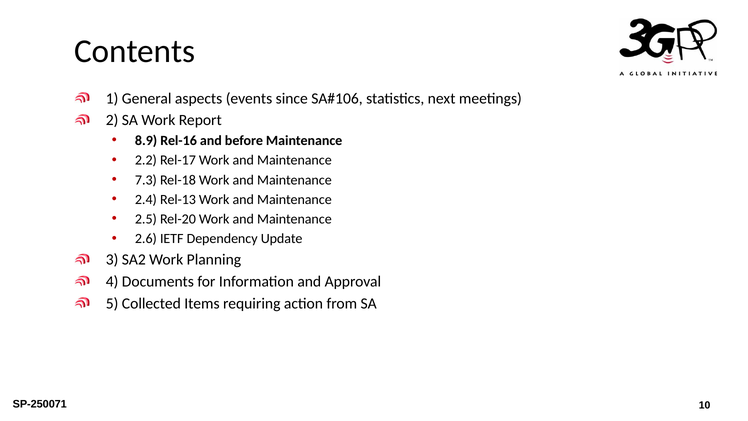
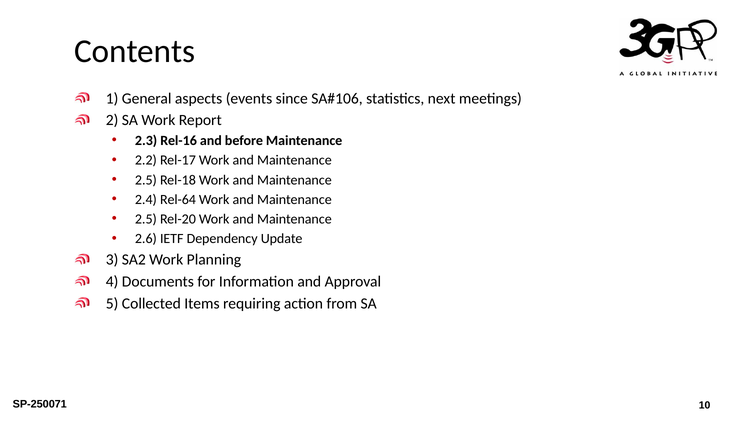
8.9: 8.9 -> 2.3 (146, 141)
7.3: 7.3 -> 2.5 (146, 180)
Rel-13: Rel-13 -> Rel-64 (178, 199)
